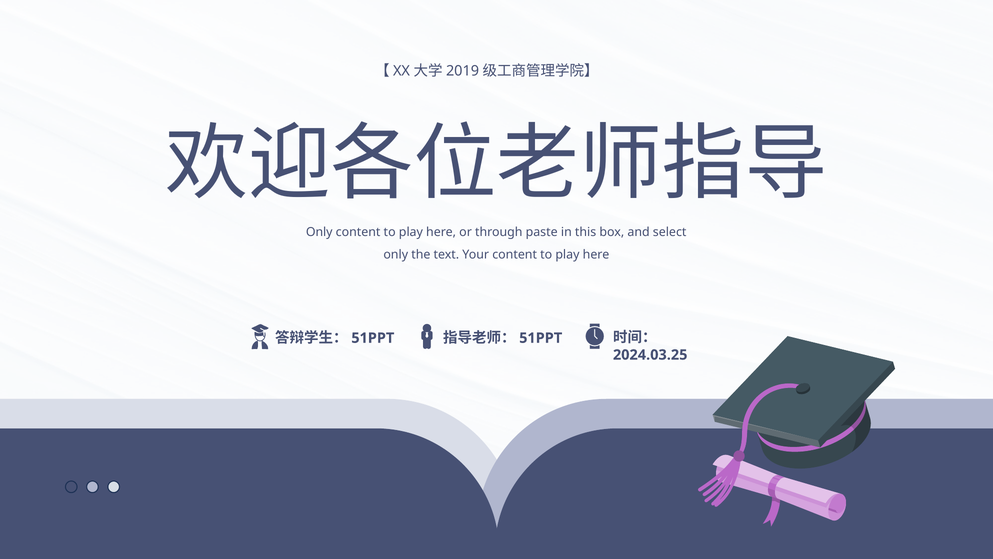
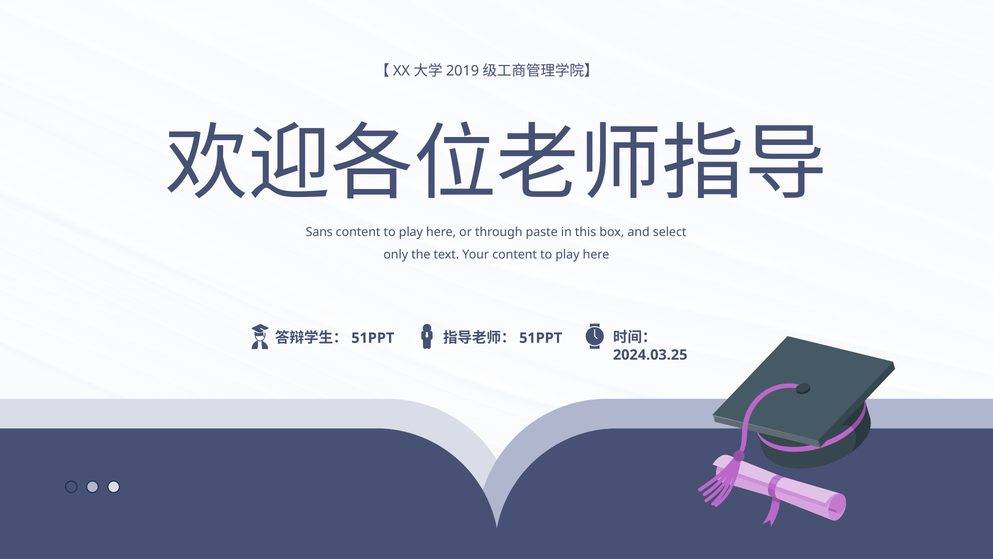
Only: Only -> Sans (319, 232)
